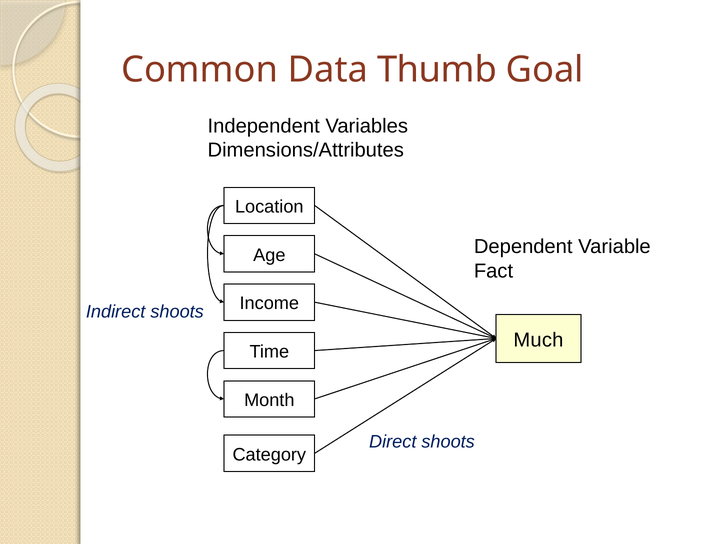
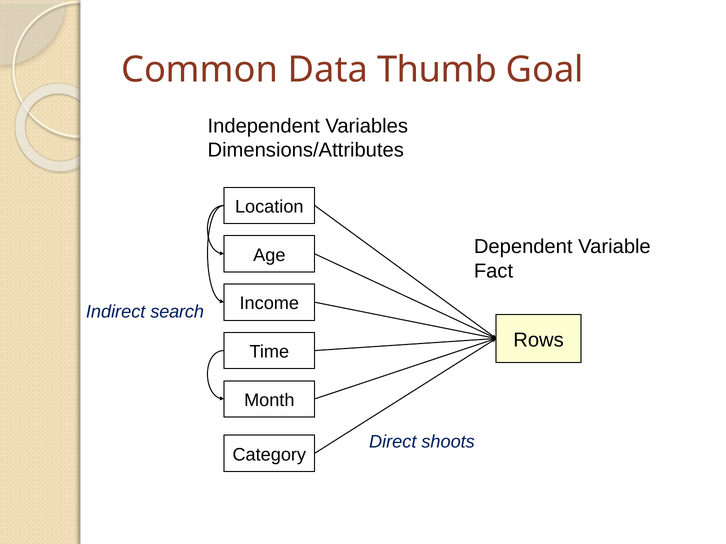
Indirect shoots: shoots -> search (177, 312)
Much: Much -> Rows (539, 340)
